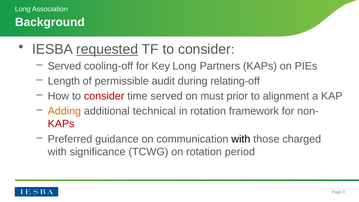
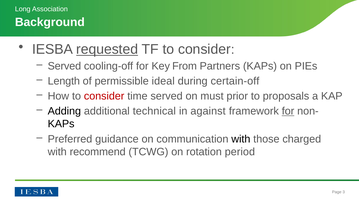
Key Long: Long -> From (185, 66)
audit: audit -> ideal (163, 81)
relating-off: relating-off -> certain-off (235, 81)
alignment: alignment -> proposals (286, 96)
Adding colour: orange -> black (64, 111)
in rotation: rotation -> against (208, 111)
for underline: none -> present (288, 111)
KAPs colour: red -> black (61, 124)
significance: significance -> recommend (98, 152)
